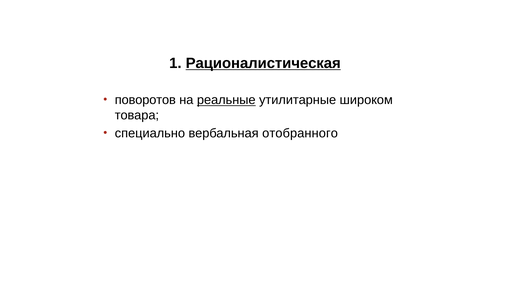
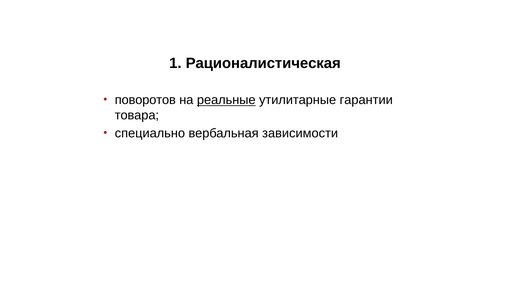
Рационалистическая underline: present -> none (263, 63)
широком: широком -> гарантии (366, 100)
отобранного: отобранного -> зависимости (300, 133)
